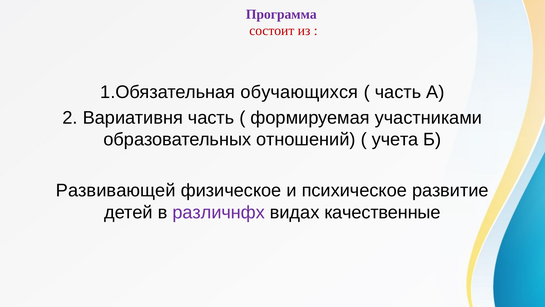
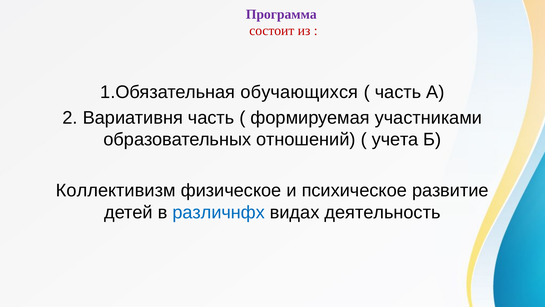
Развивающей: Развивающей -> Коллективизм (116, 190)
различнфх colour: purple -> blue (219, 212)
качественные: качественные -> деятельность (382, 212)
